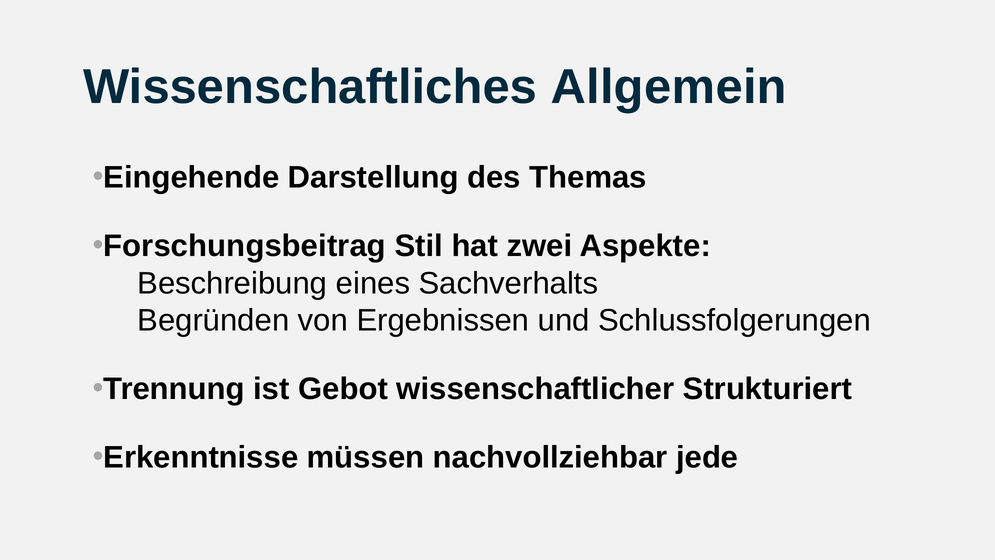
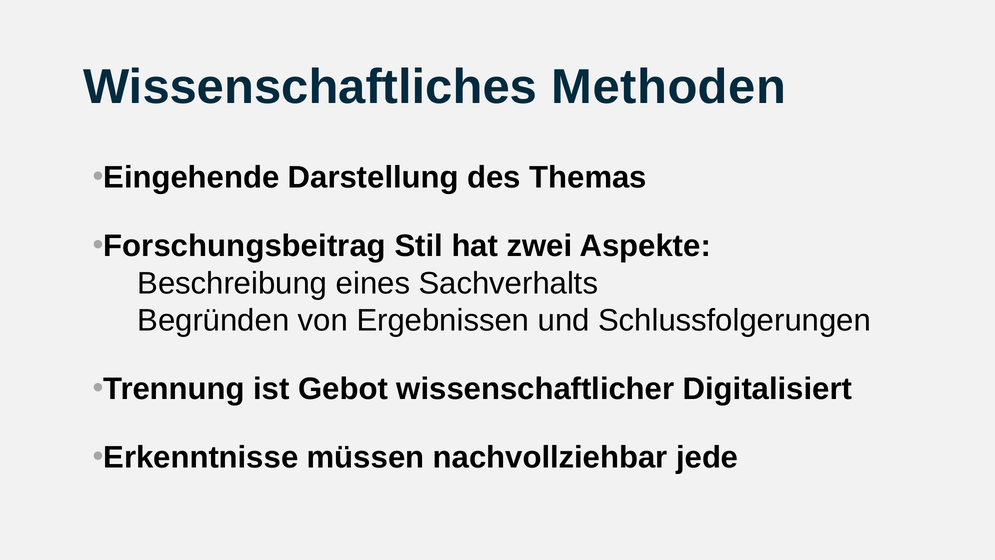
Allgemein: Allgemein -> Methoden (669, 87)
Strukturiert: Strukturiert -> Digitalisiert (767, 389)
